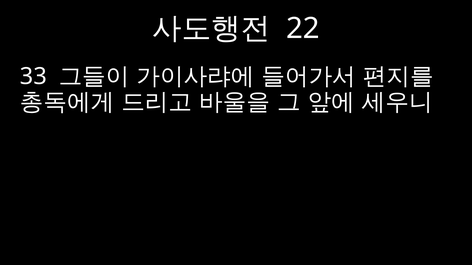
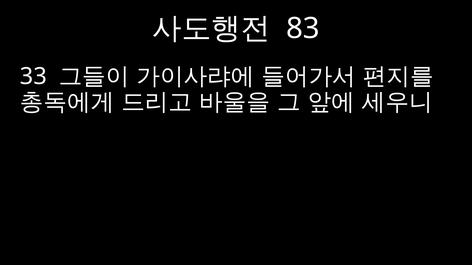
22: 22 -> 83 (303, 28)
